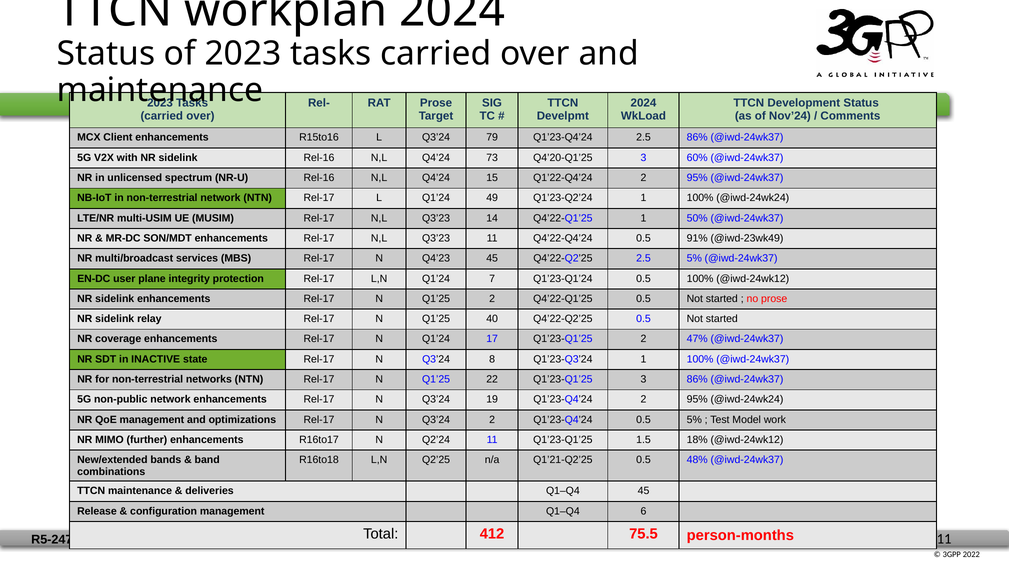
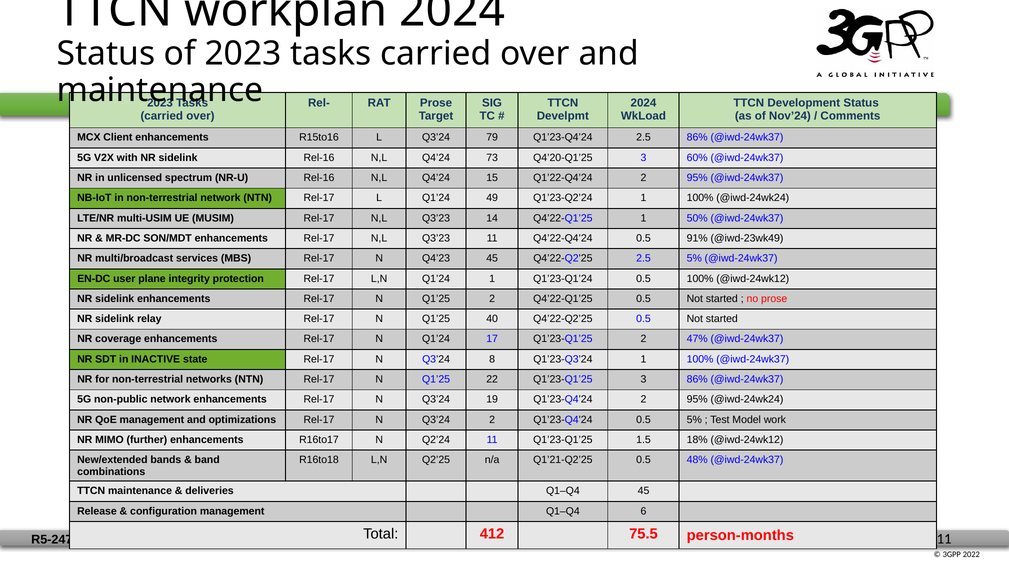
Q1’24 7: 7 -> 1 (492, 279)
